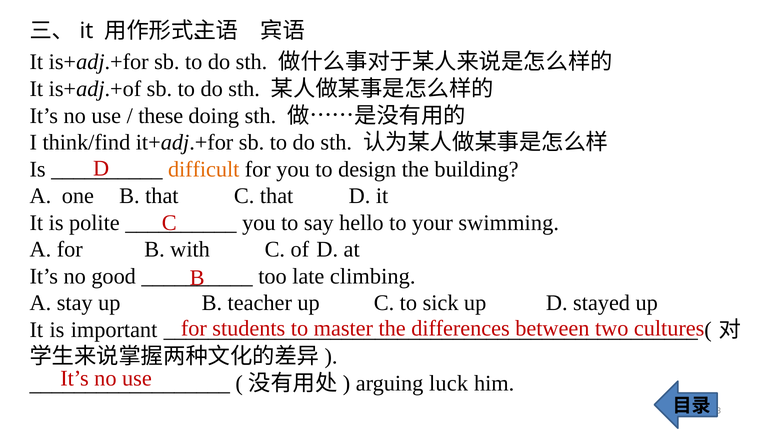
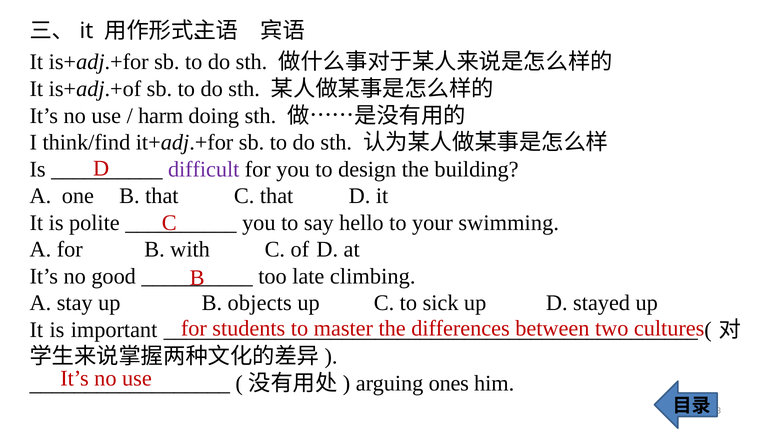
these: these -> harm (161, 116)
difficult colour: orange -> purple (204, 169)
teacher: teacher -> objects (260, 303)
luck: luck -> ones (449, 384)
